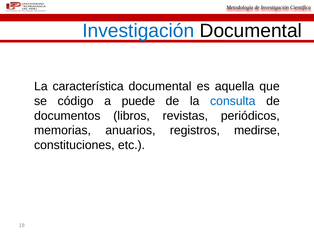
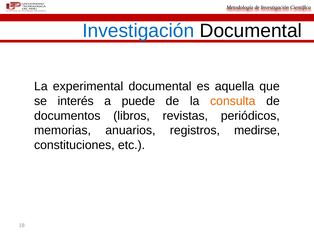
característica: característica -> experimental (88, 86)
código: código -> interés (76, 101)
consulta colour: blue -> orange (233, 101)
